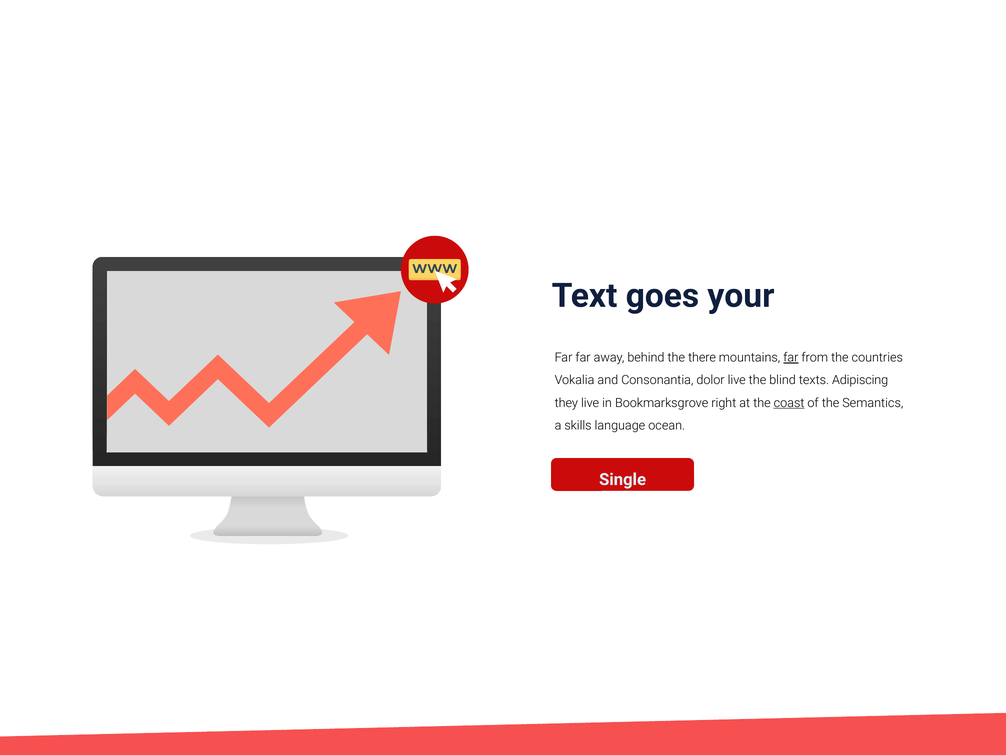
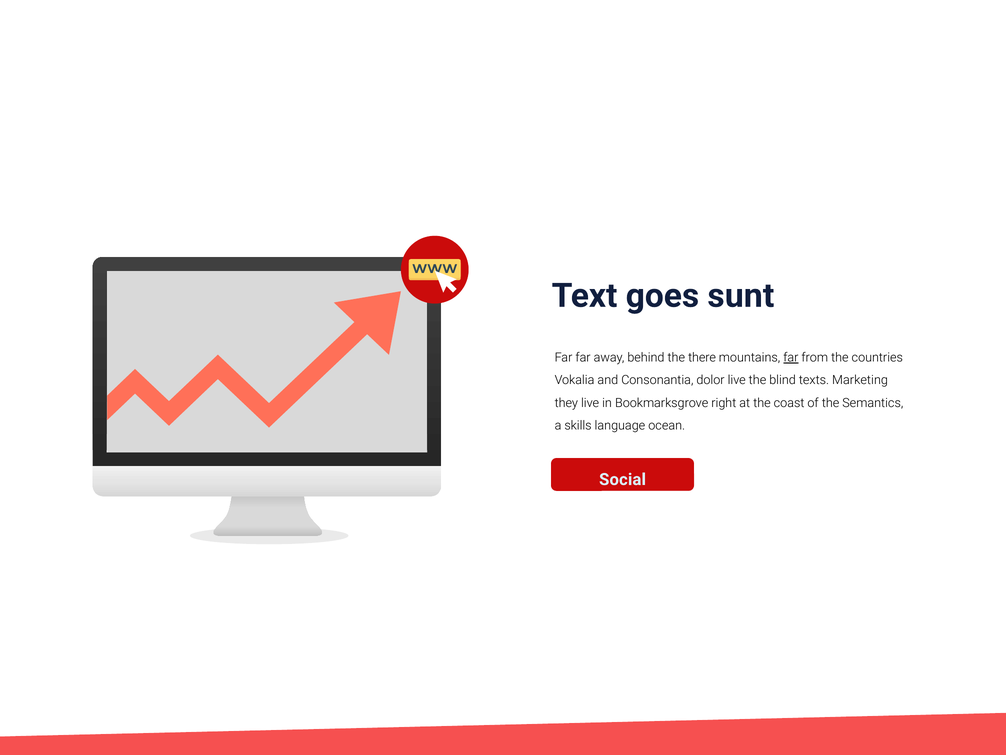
your: your -> sunt (741, 296)
Adipiscing: Adipiscing -> Marketing (860, 380)
coast underline: present -> none (789, 403)
Single: Single -> Social (622, 479)
